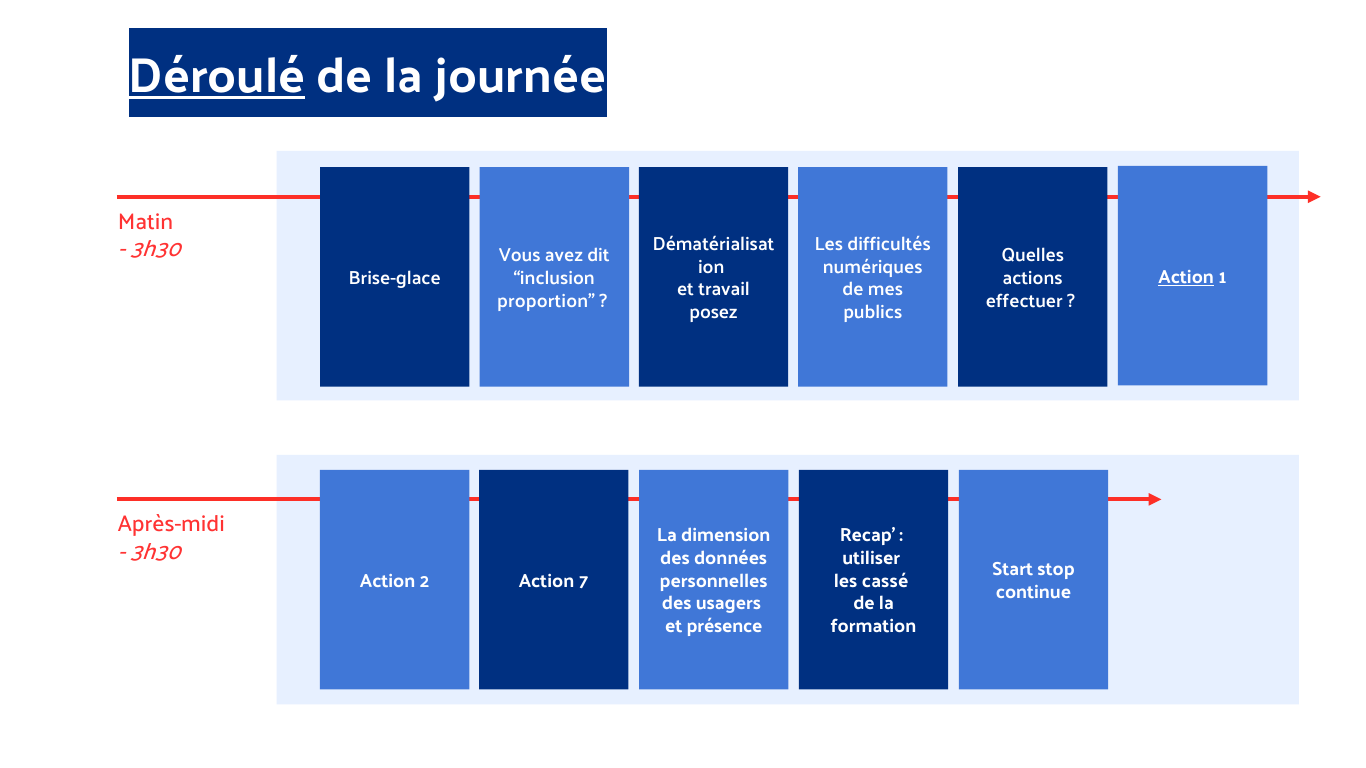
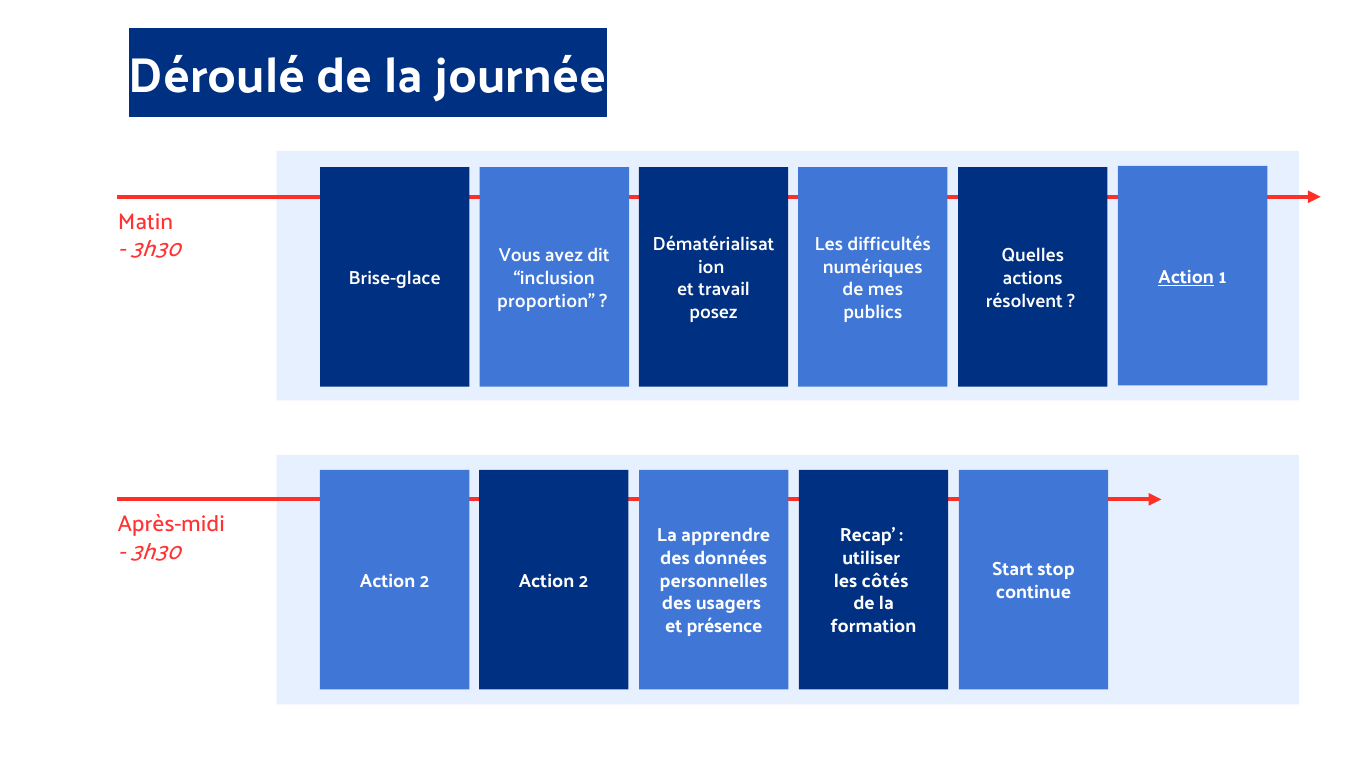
Déroulé underline: present -> none (217, 77)
effectuer: effectuer -> résolvent (1024, 301)
dimension: dimension -> apprendre (726, 536)
2 Action 7: 7 -> 2 (584, 581)
cassé: cassé -> côtés (885, 581)
